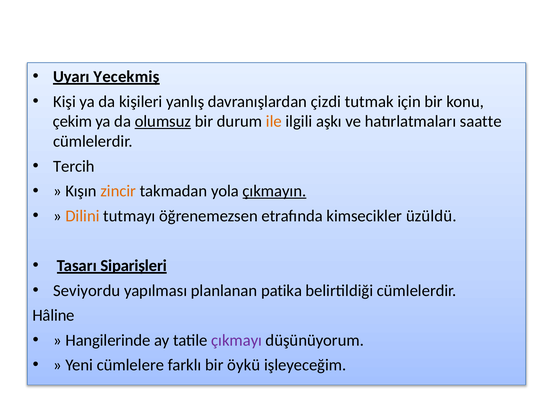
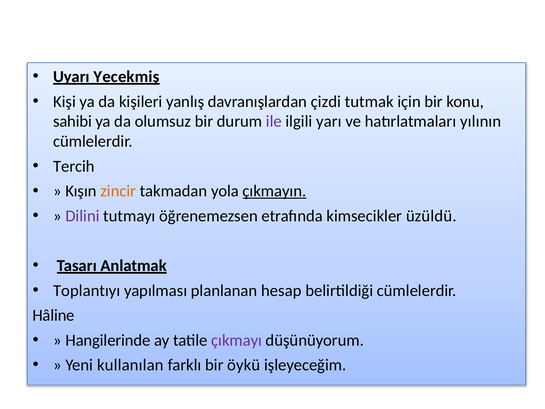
çekim: çekim -> sahibi (72, 121)
olumsuz underline: present -> none (163, 121)
ile colour: orange -> purple (274, 121)
aşkı: aşkı -> yarı (329, 121)
saatte: saatte -> yılının (481, 121)
Dilini colour: orange -> purple (82, 216)
Siparişleri: Siparişleri -> Anlatmak (134, 266)
Seviyordu: Seviyordu -> Toplantıyı (87, 290)
patika: patika -> hesap (281, 290)
cümlelere: cümlelere -> kullanılan (130, 365)
